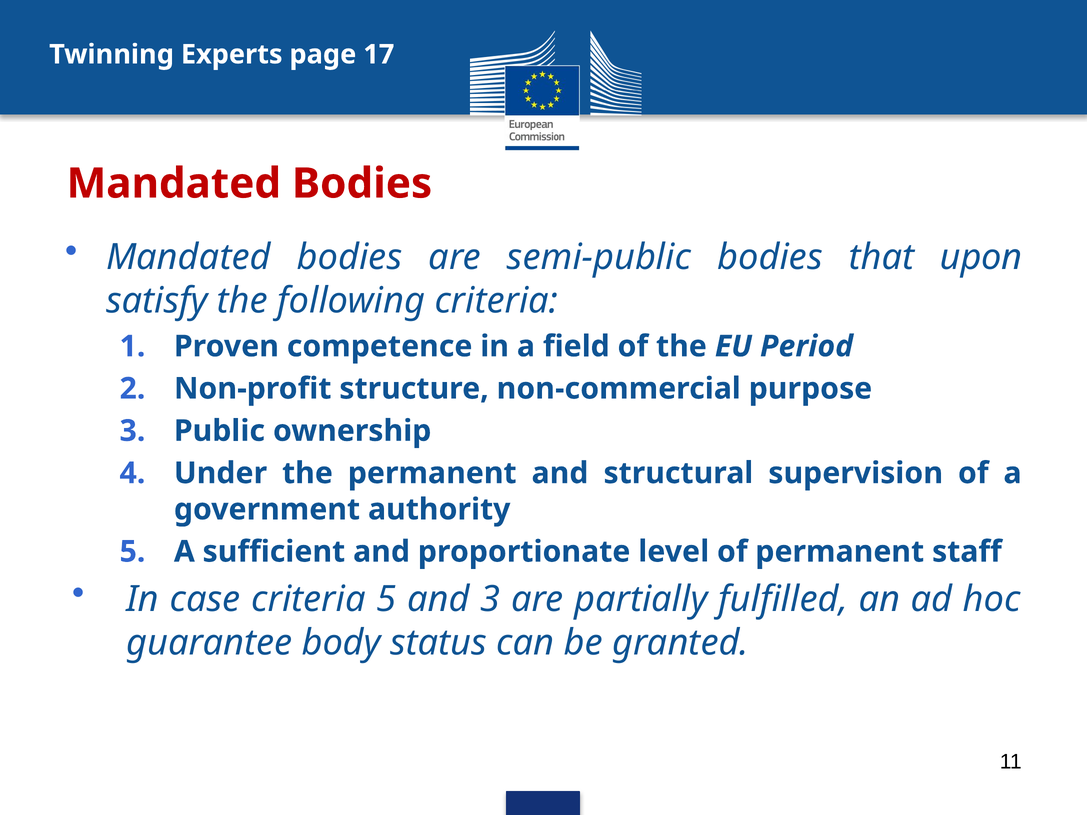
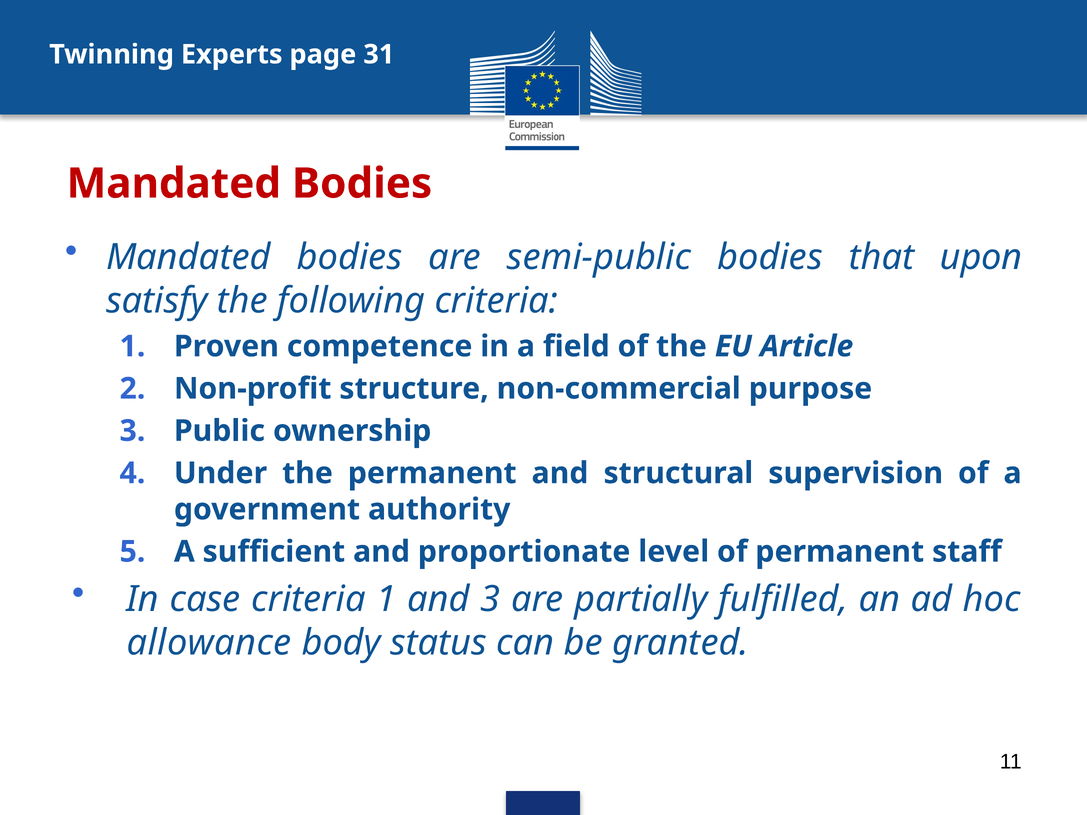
17: 17 -> 31 (379, 54)
Period: Period -> Article (807, 346)
case criteria 5: 5 -> 1 (386, 599)
guarantee: guarantee -> allowance (209, 643)
